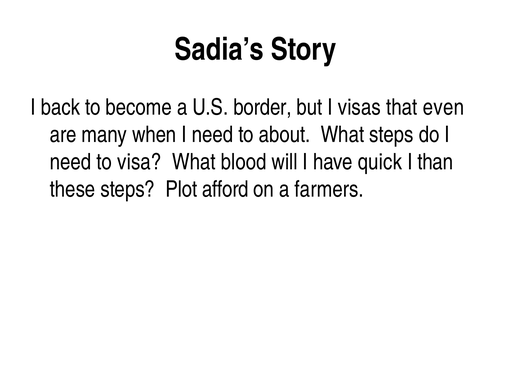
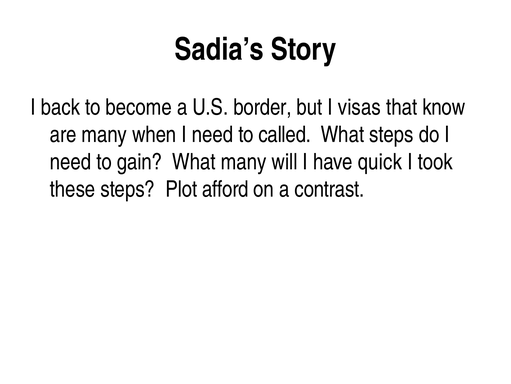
even: even -> know (444, 107)
about: about -> called (285, 134)
visa: visa -> gain (139, 162)
What blood: blood -> many (244, 162)
than: than -> took (435, 162)
farmers: farmers -> contrast (329, 189)
